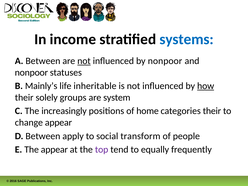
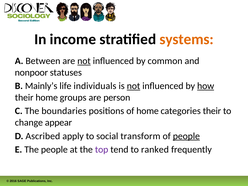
systems colour: blue -> orange (187, 39)
by nonpoor: nonpoor -> common (165, 61)
inheritable: inheritable -> individuals (95, 86)
not underline: none -> present (133, 86)
their solely: solely -> home (47, 98)
system: system -> person (117, 98)
increasingly: increasingly -> boundaries (64, 111)
D Between: Between -> Ascribed (43, 136)
people underline: none -> present (186, 136)
The appear: appear -> people (54, 150)
equally: equally -> ranked (155, 150)
